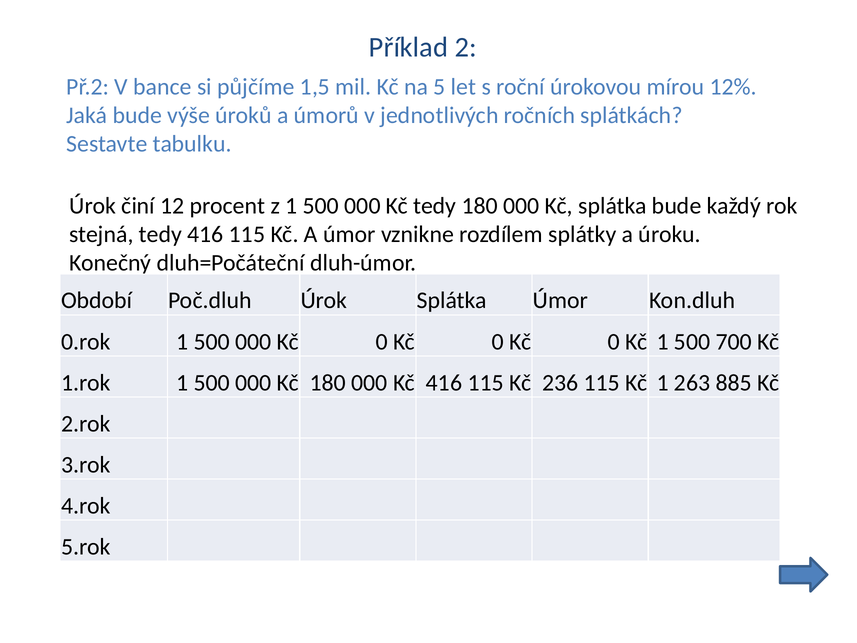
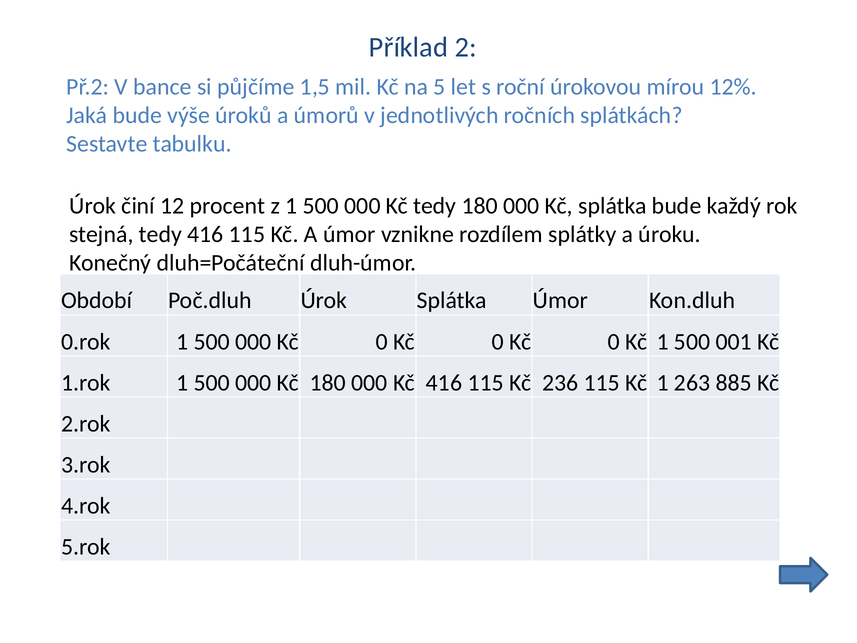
700: 700 -> 001 (734, 342)
